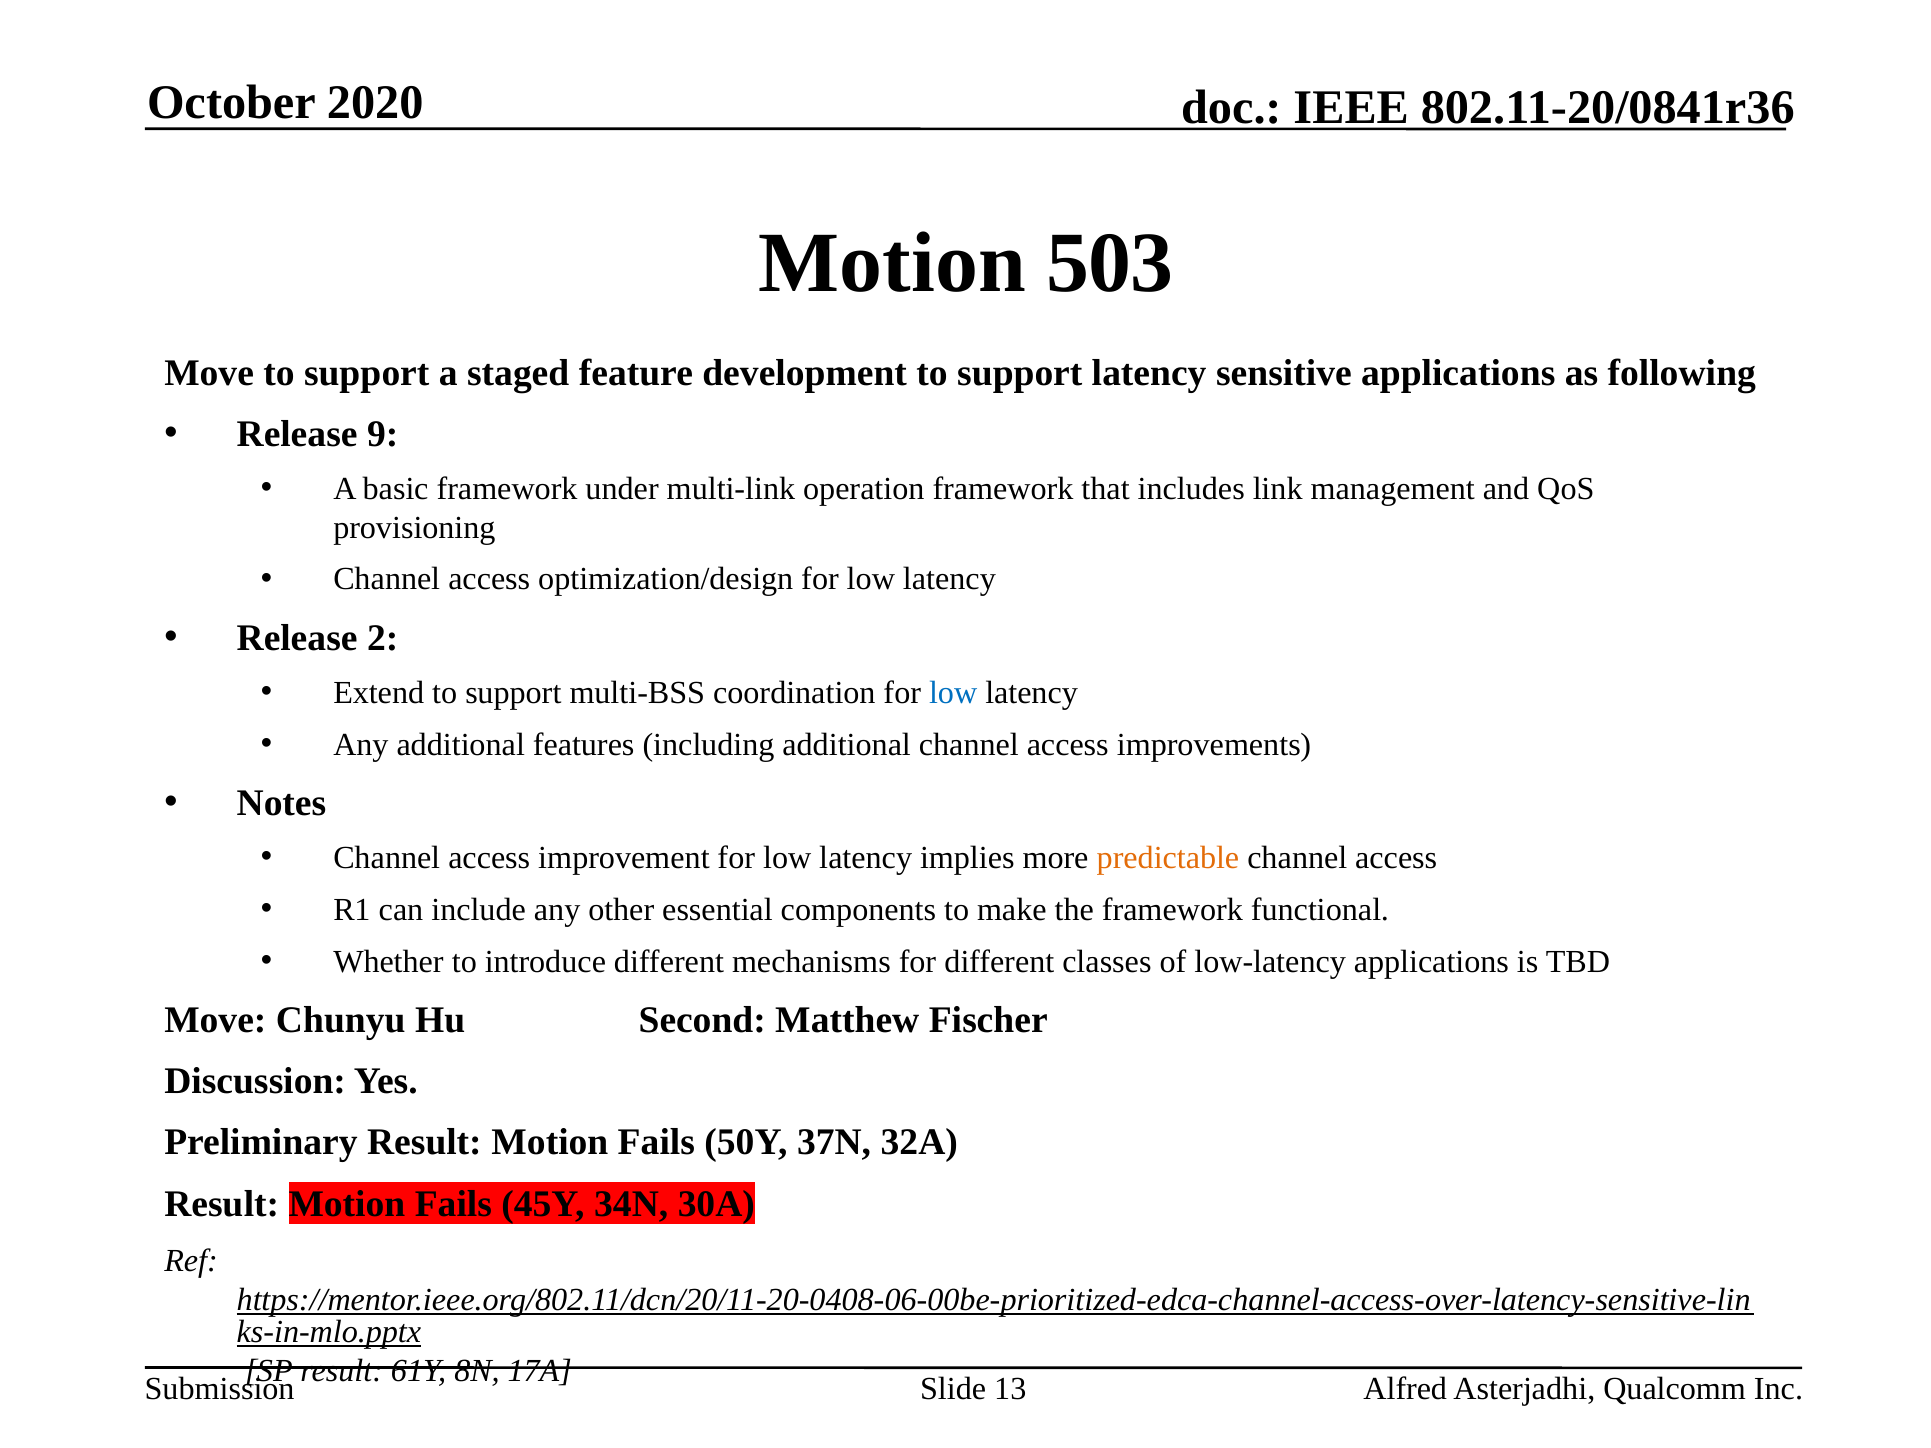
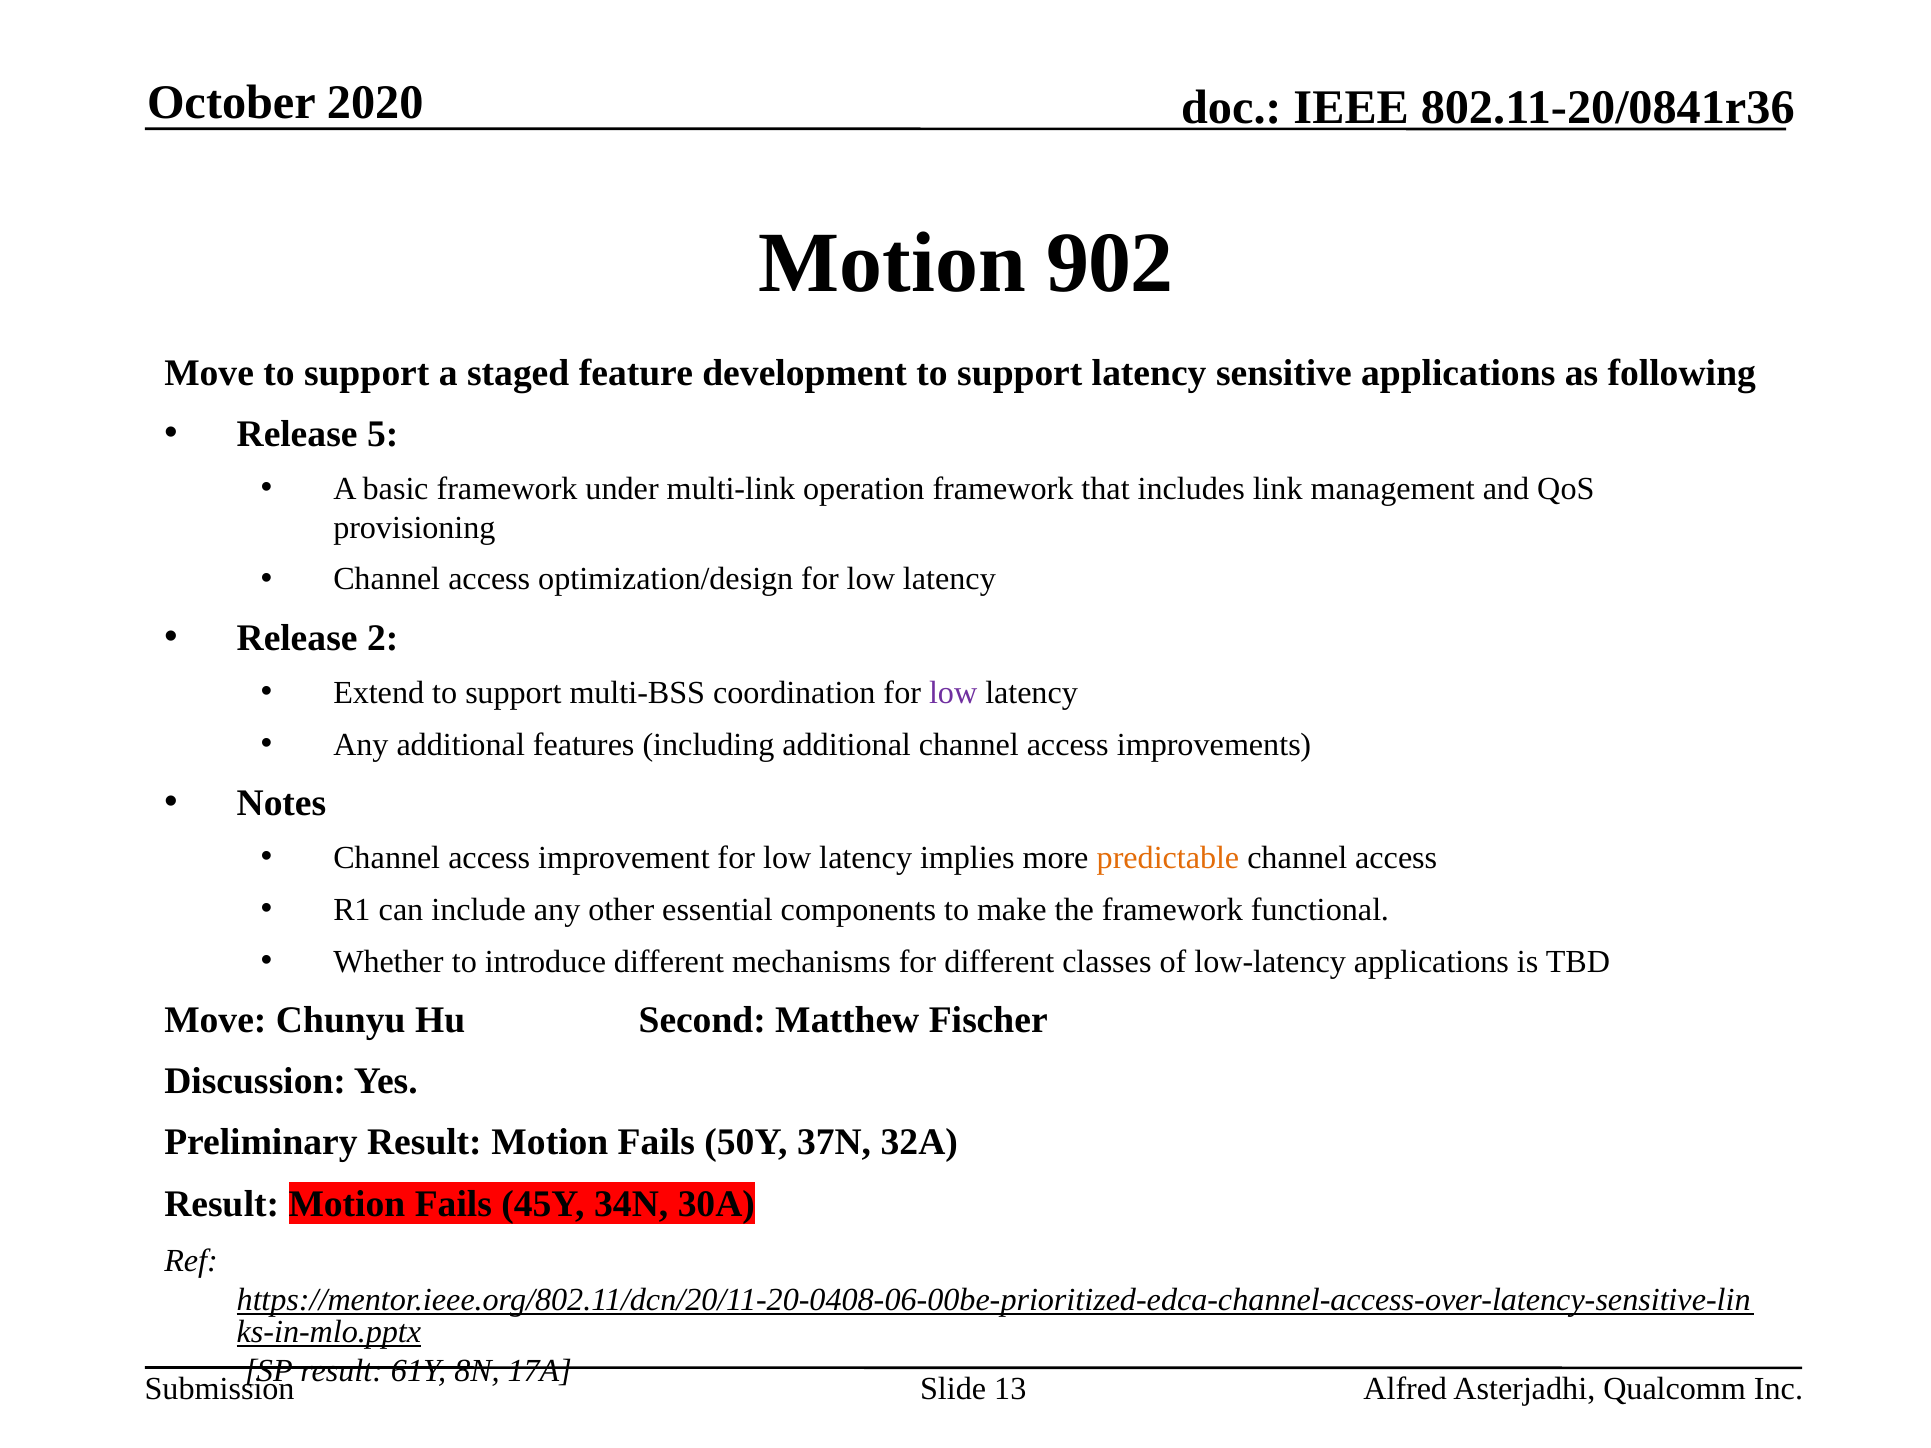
503: 503 -> 902 (1110, 263)
9: 9 -> 5 (383, 434)
low colour: blue -> purple (953, 693)
